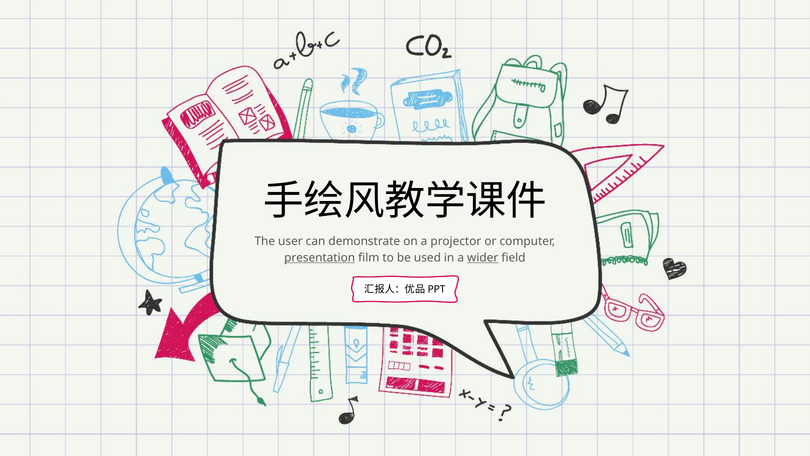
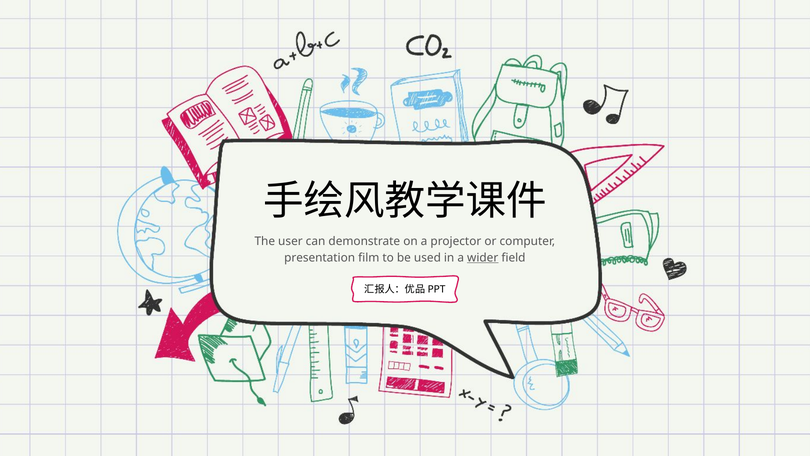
presentation underline: present -> none (320, 258)
